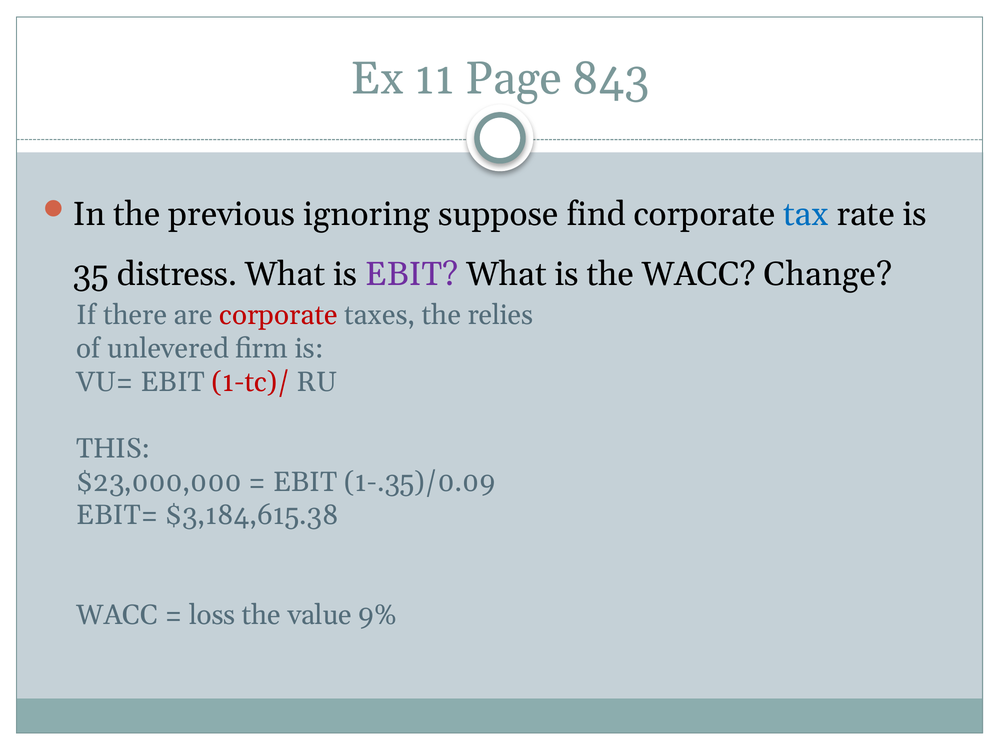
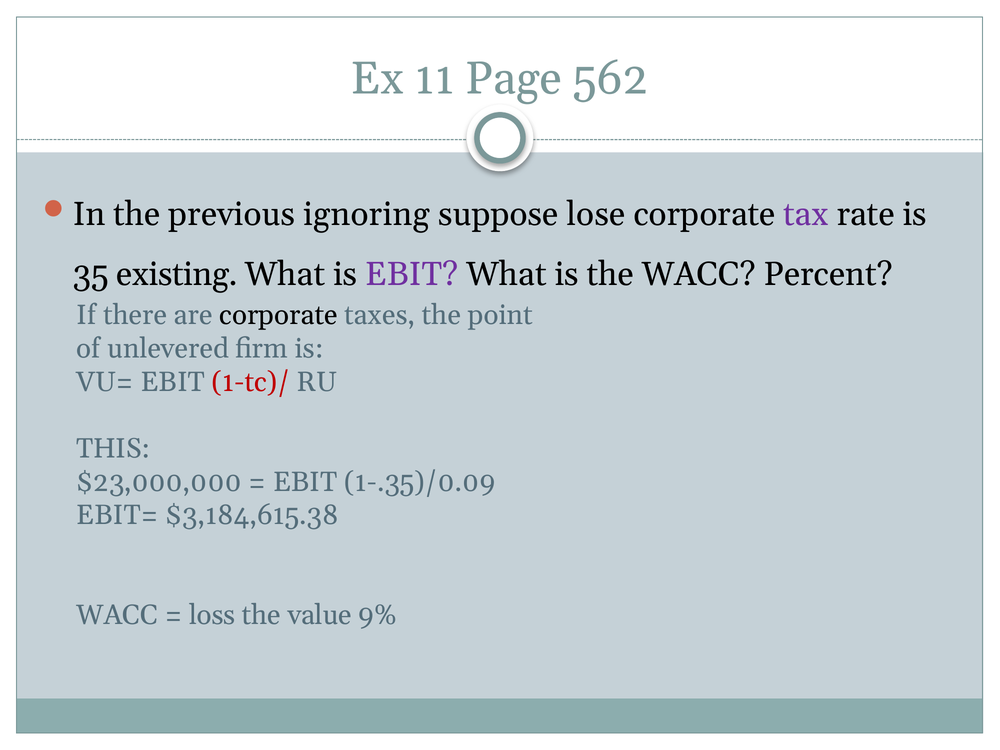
843: 843 -> 562 (611, 79)
find: find -> lose (596, 214)
tax colour: blue -> purple (806, 214)
distress: distress -> existing (177, 274)
Change: Change -> Percent (828, 274)
corporate colour: red -> black (279, 315)
relies: relies -> point (500, 315)
